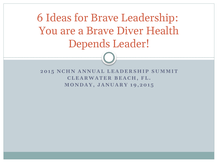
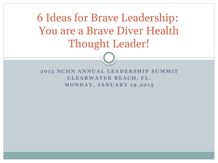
Depends: Depends -> Thought (89, 44)
